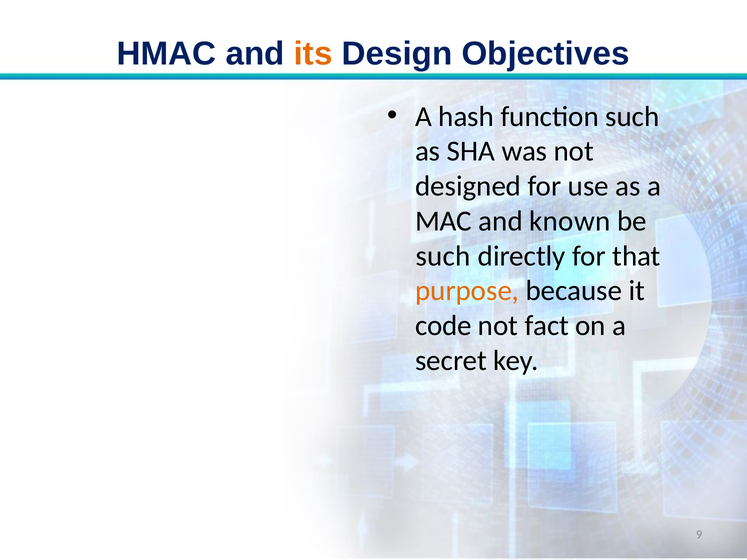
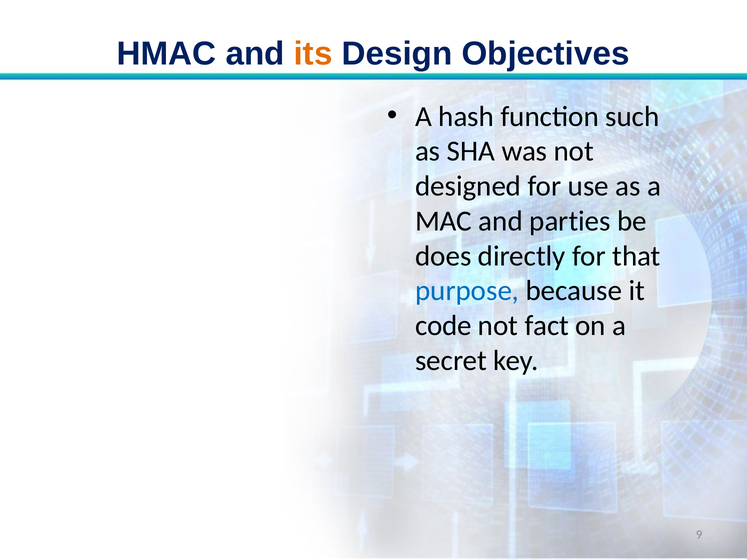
known: known -> parties (570, 221)
such: such -> does (443, 256)
purpose colour: orange -> blue (467, 291)
